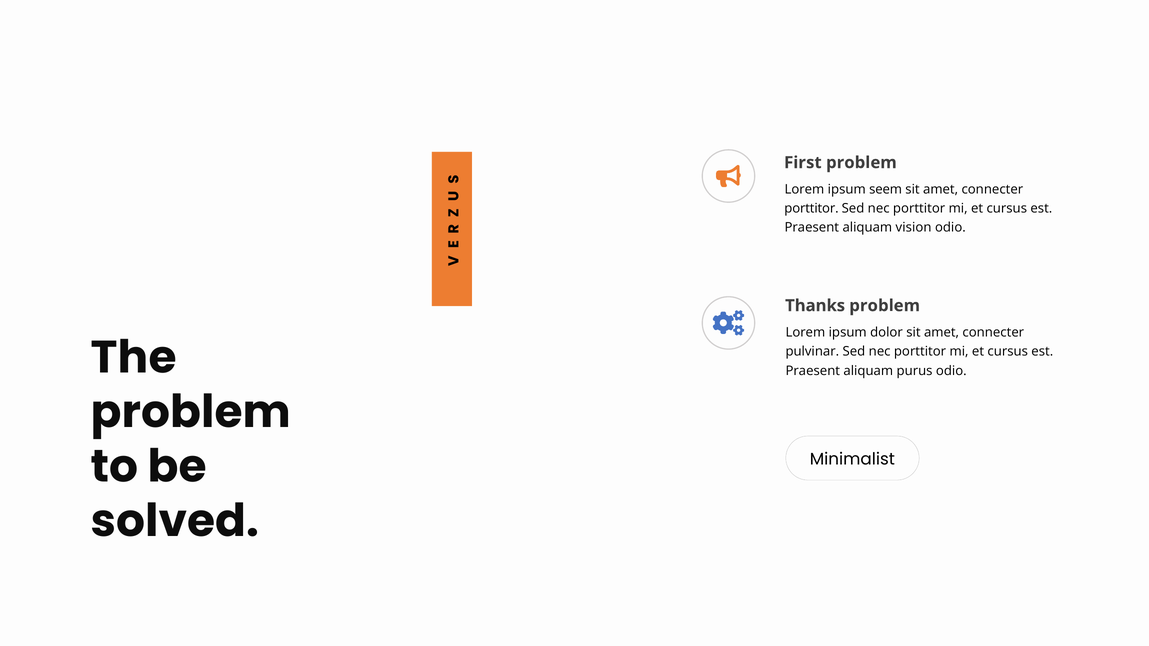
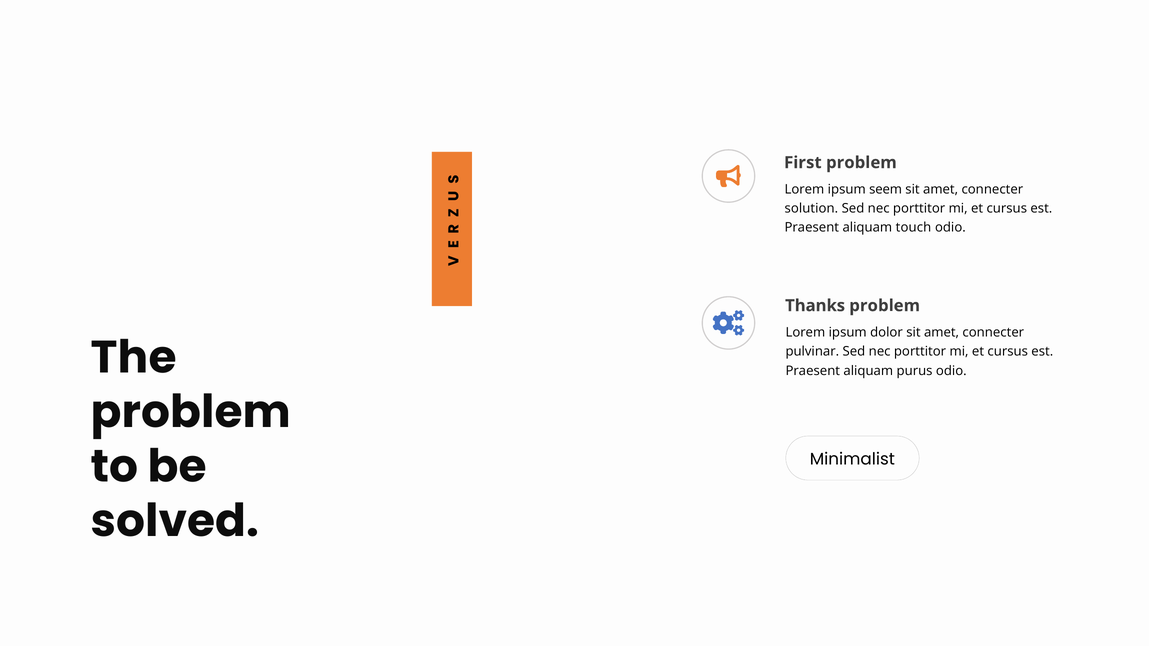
porttitor: porttitor -> solution (811, 209)
vision: vision -> touch (914, 228)
